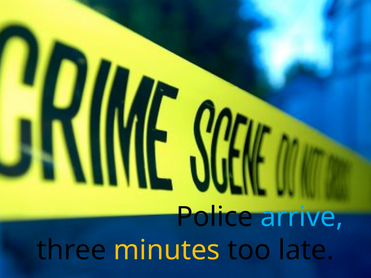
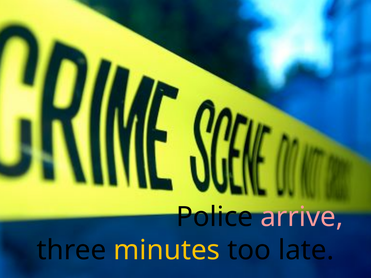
arrive colour: light blue -> pink (302, 217)
